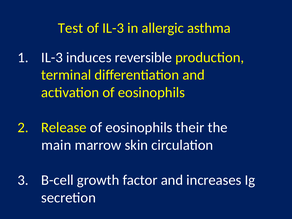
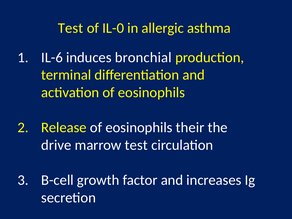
of IL-3: IL-3 -> IL-0 (113, 28)
IL-3: IL-3 -> IL-6 (52, 57)
reversible: reversible -> bronchial (143, 57)
main: main -> drive (56, 145)
marrow skin: skin -> test (136, 145)
